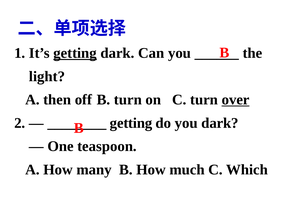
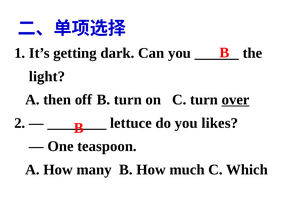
getting underline: present -> none (75, 53)
getting: getting -> lettuce (131, 123)
you dark: dark -> likes (220, 123)
